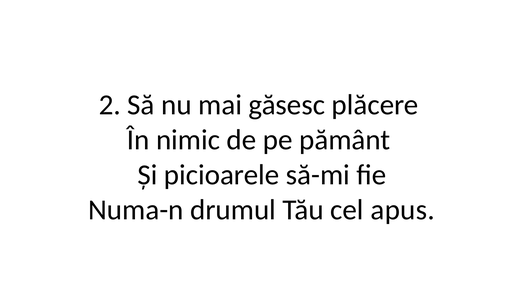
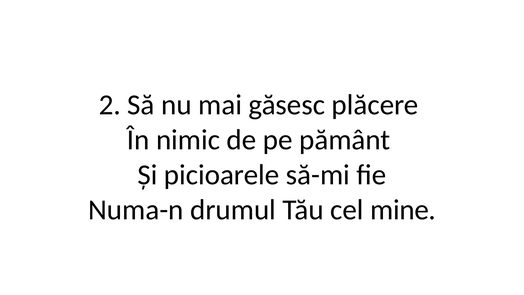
apus: apus -> mine (403, 210)
